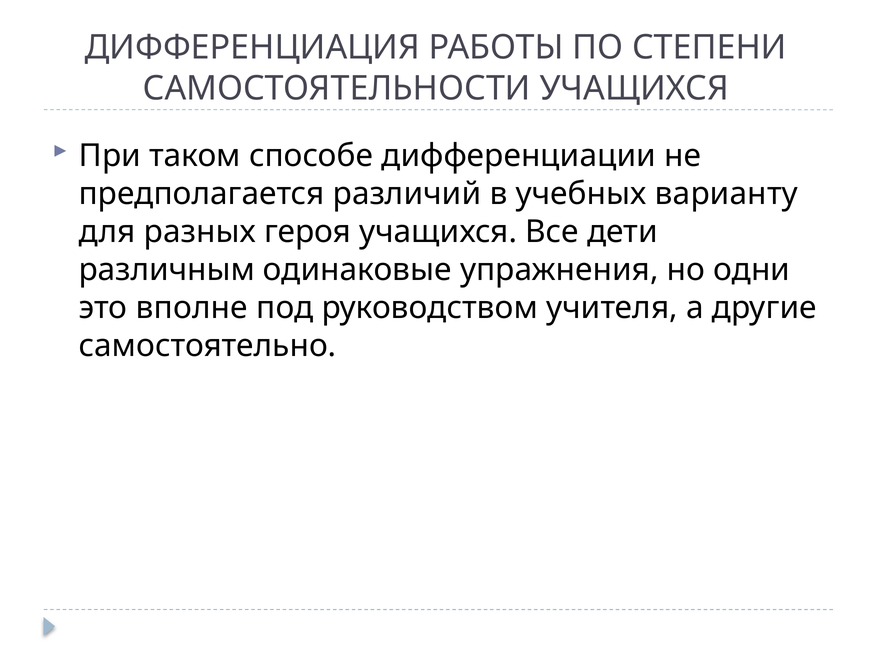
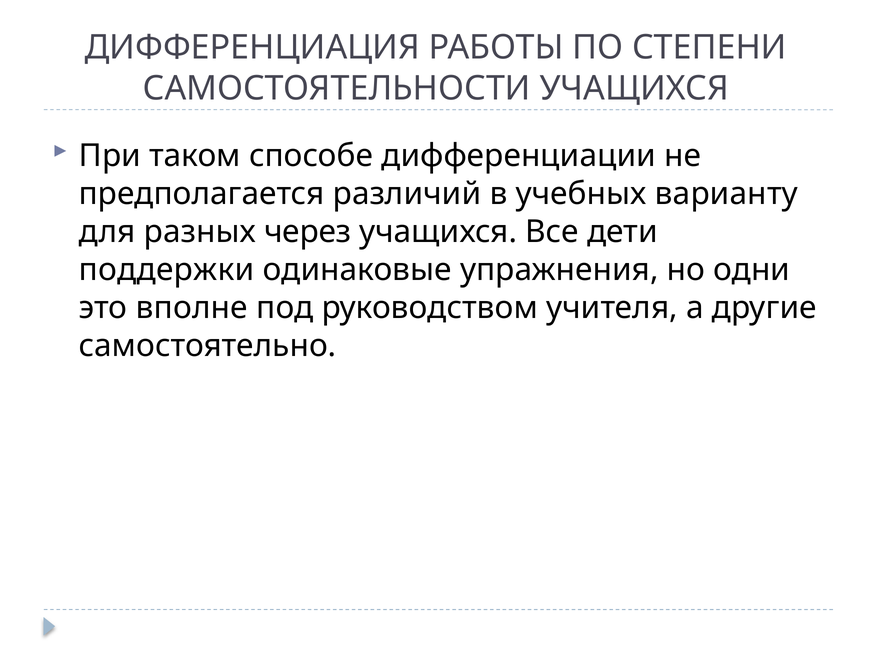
героя: героя -> через (308, 232)
различным: различным -> поддержки (167, 270)
